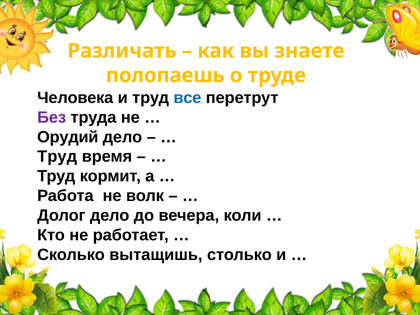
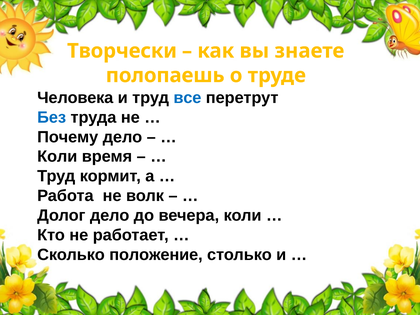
Различать: Различать -> Творчески (122, 51)
Без colour: purple -> blue (52, 117)
Орудий: Орудий -> Почему (68, 137)
Труд: Труд -> Коли (57, 157)
вытащишь: вытащишь -> положение (156, 255)
